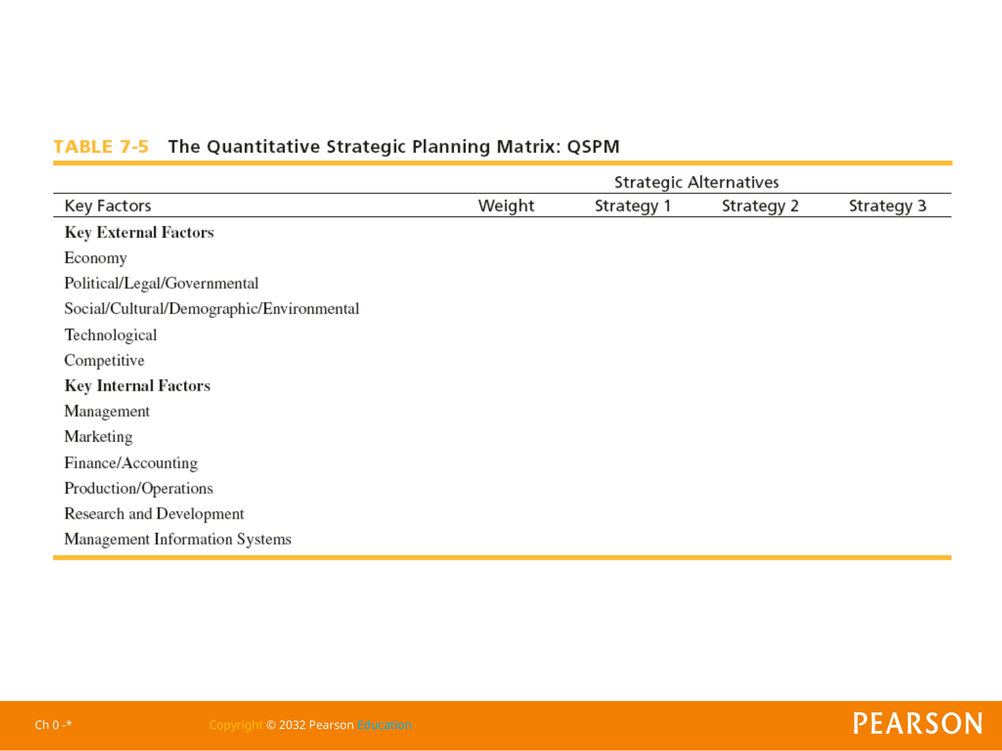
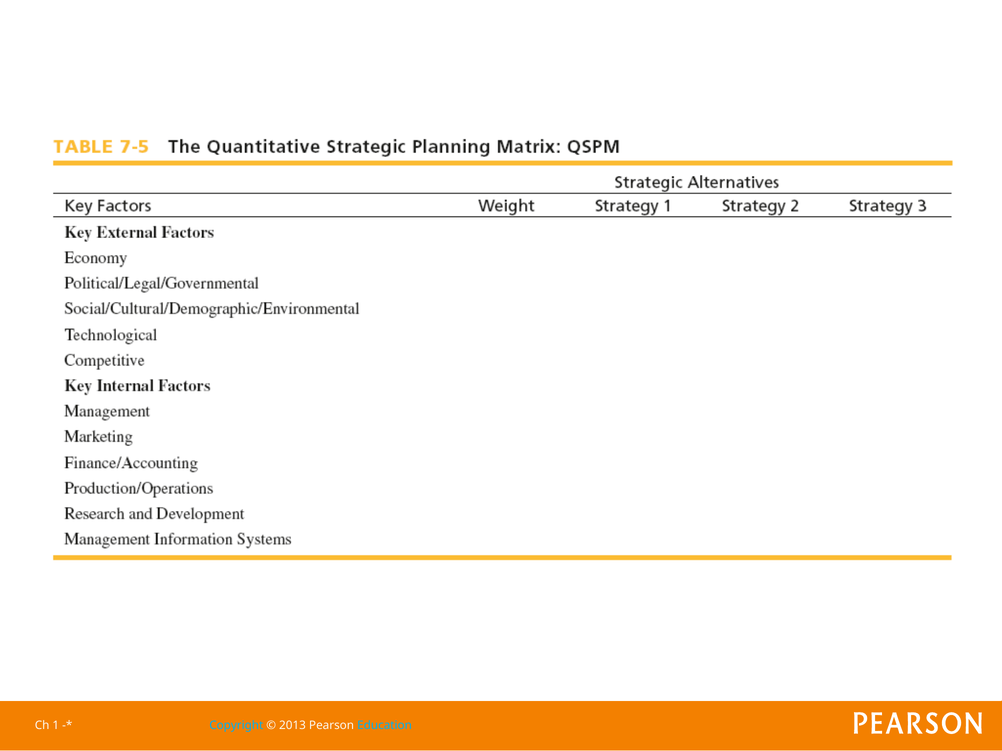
0: 0 -> 1 (56, 726)
Copyright colour: yellow -> light blue (236, 726)
2032: 2032 -> 2013 (293, 726)
